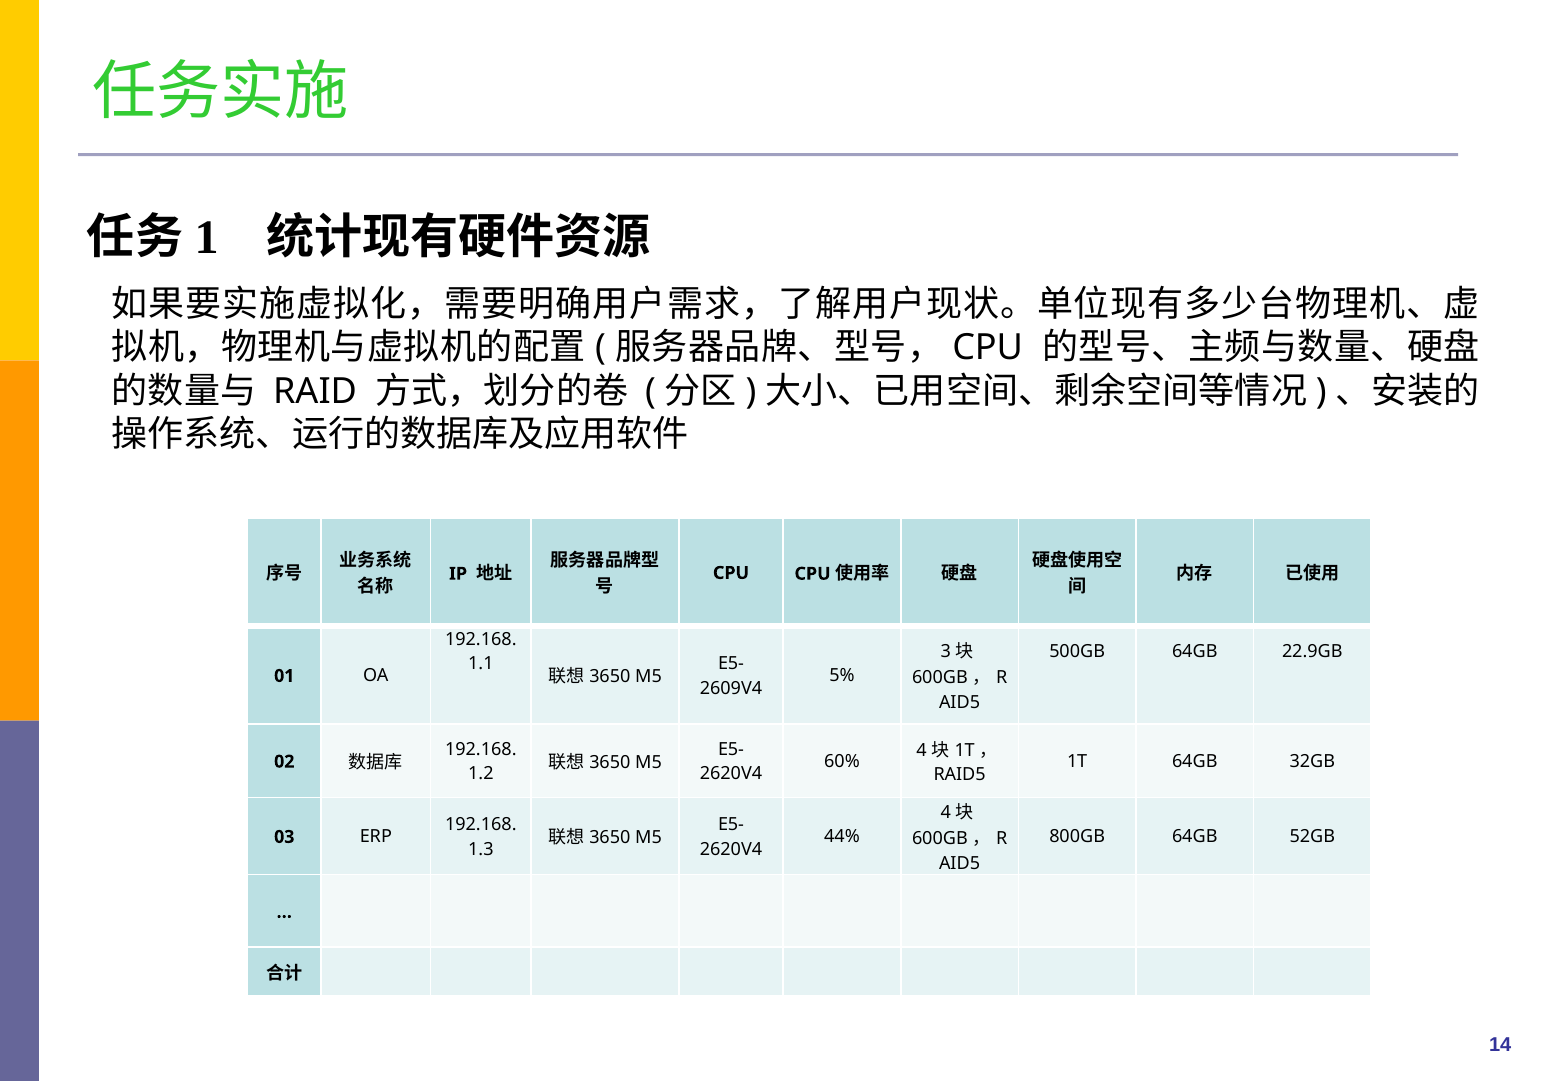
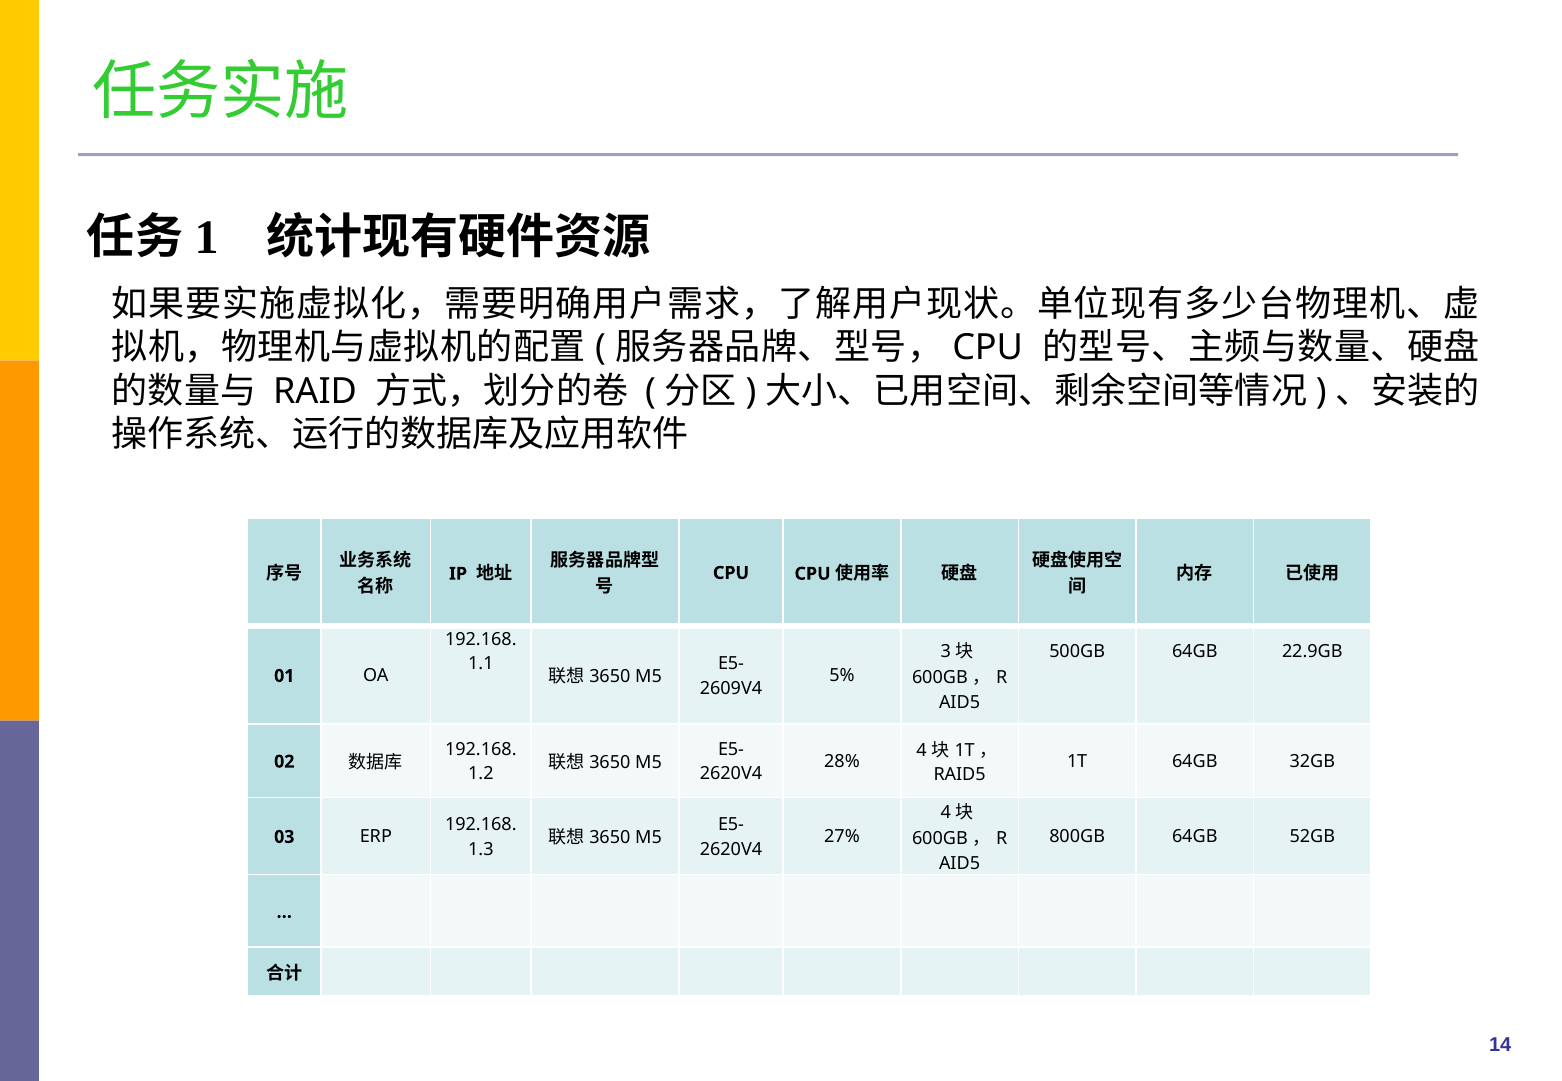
60%: 60% -> 28% (842, 762)
44%: 44% -> 27% (842, 837)
